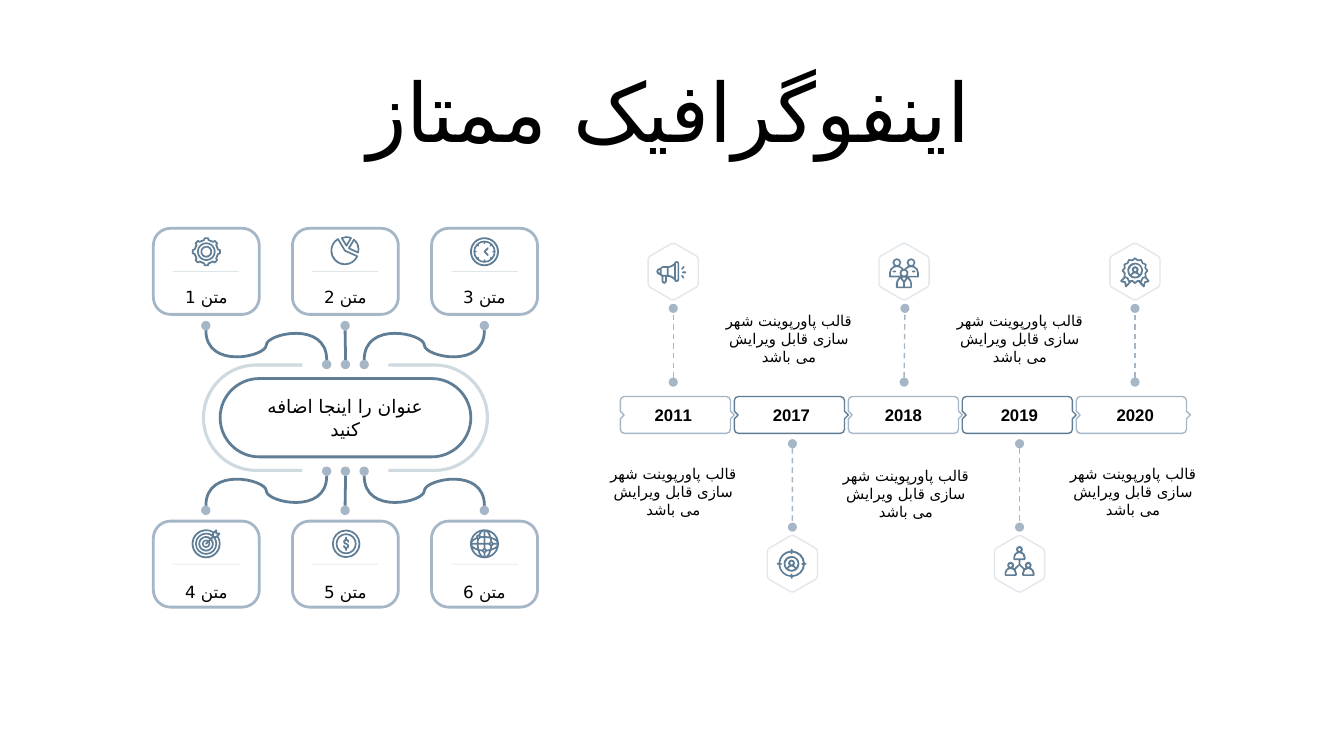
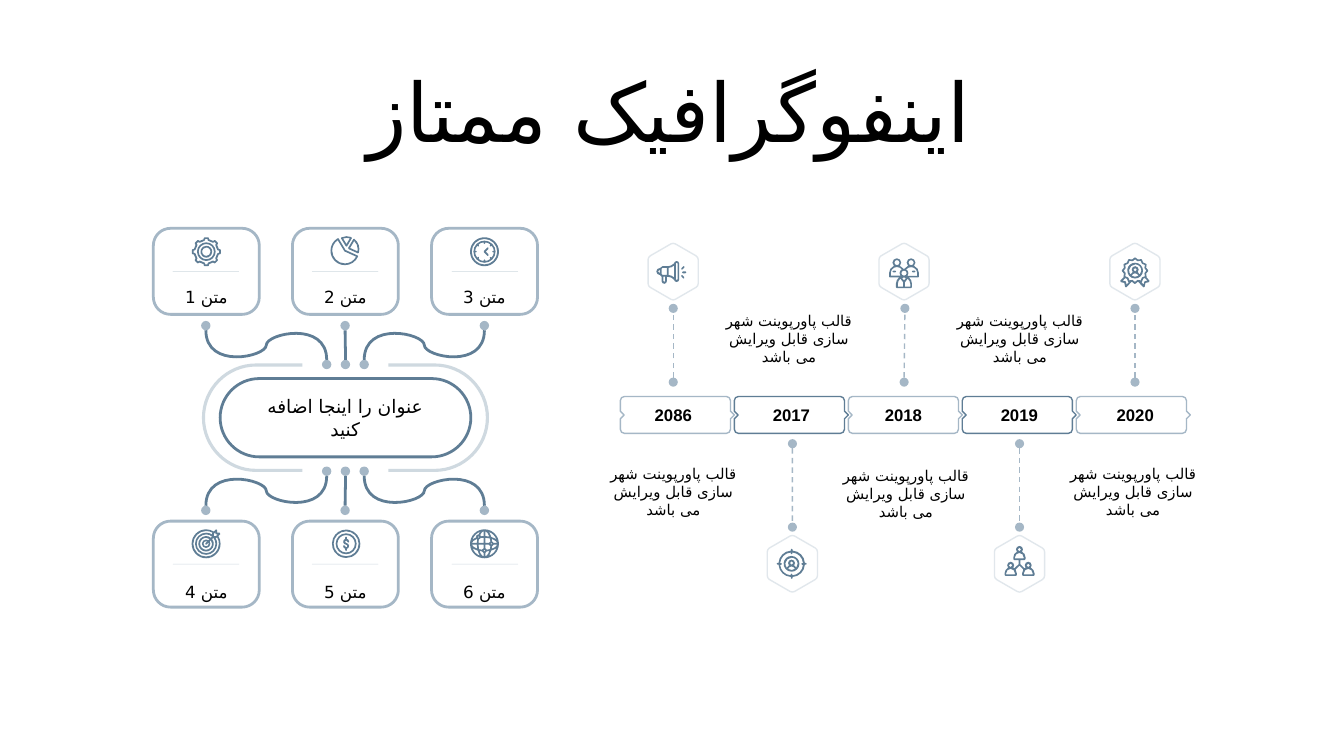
2011: 2011 -> 2086 (673, 416)
